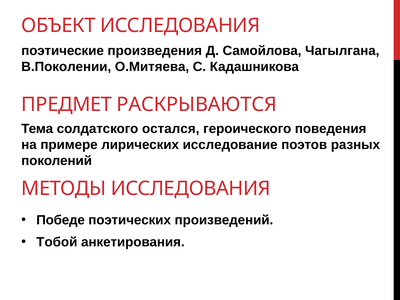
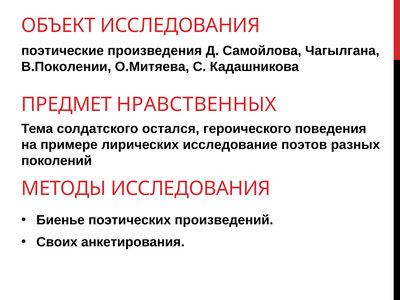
РАСКРЫВАЮТСЯ: РАСКРЫВАЮТСЯ -> НРАВСТВЕННЫХ (197, 104)
Победе: Победе -> Биенье (61, 220)
Тобой: Тобой -> Своих (57, 242)
